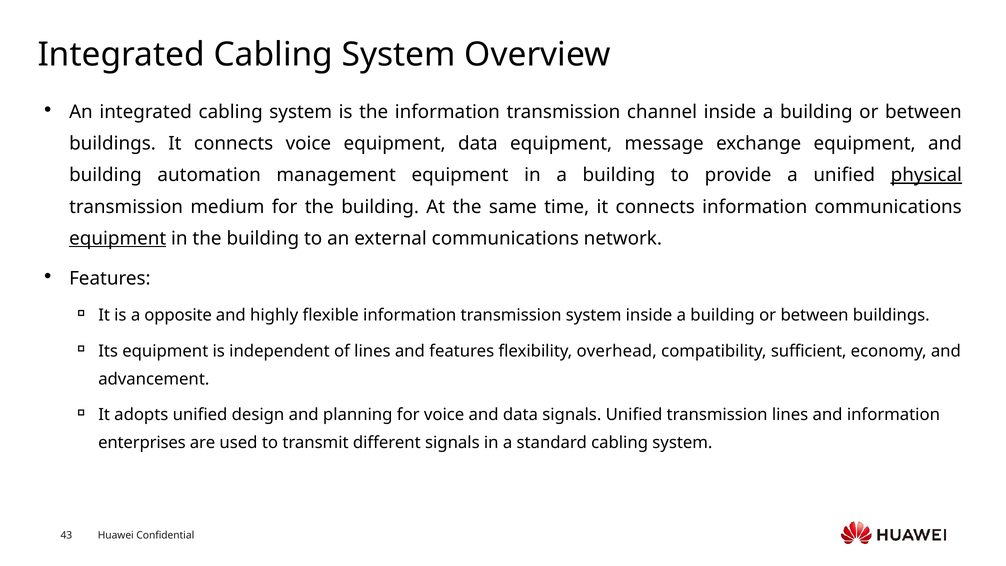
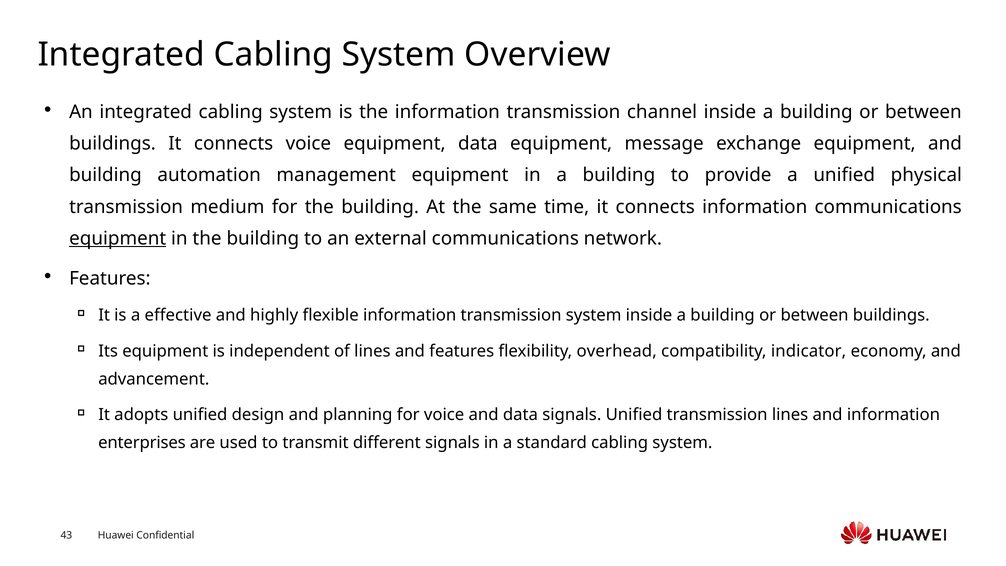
physical underline: present -> none (926, 175)
opposite: opposite -> effective (178, 315)
sufficient: sufficient -> indicator (809, 351)
